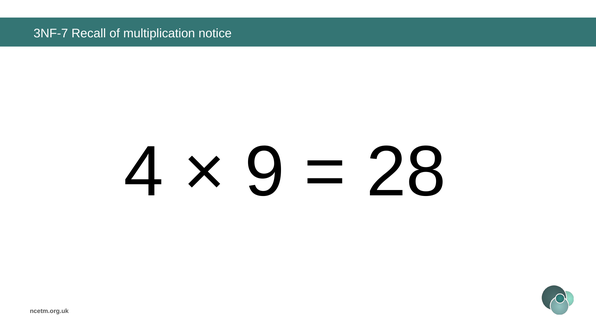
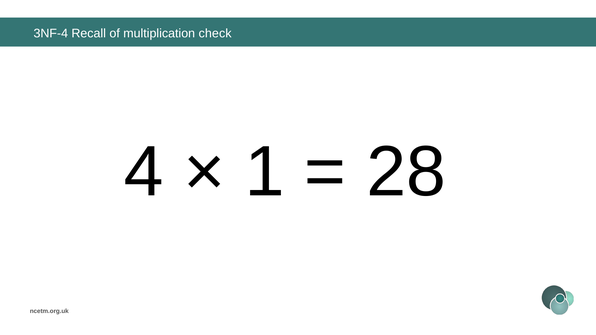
3NF-7: 3NF-7 -> 3NF-4 (51, 33)
notice: notice -> check (215, 33)
9: 9 -> 1 (265, 172)
